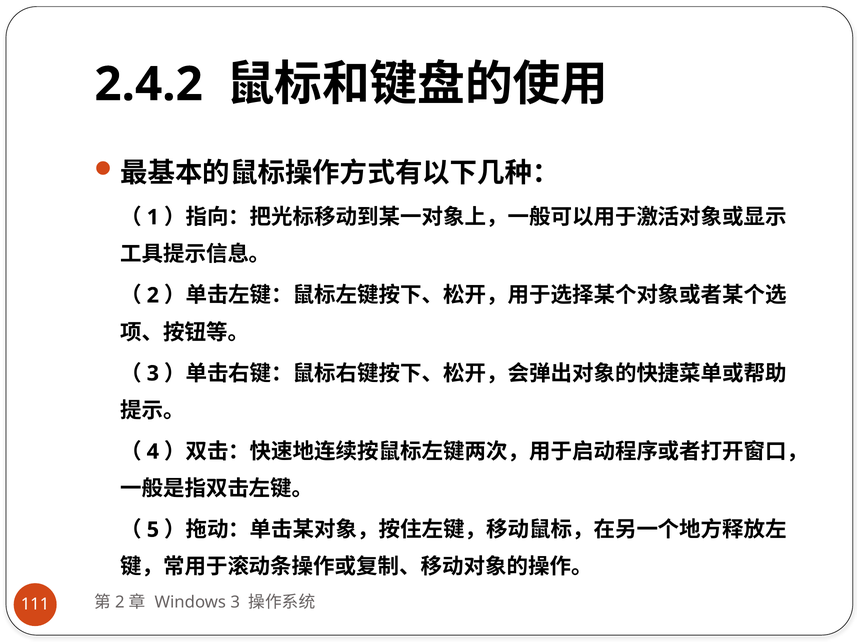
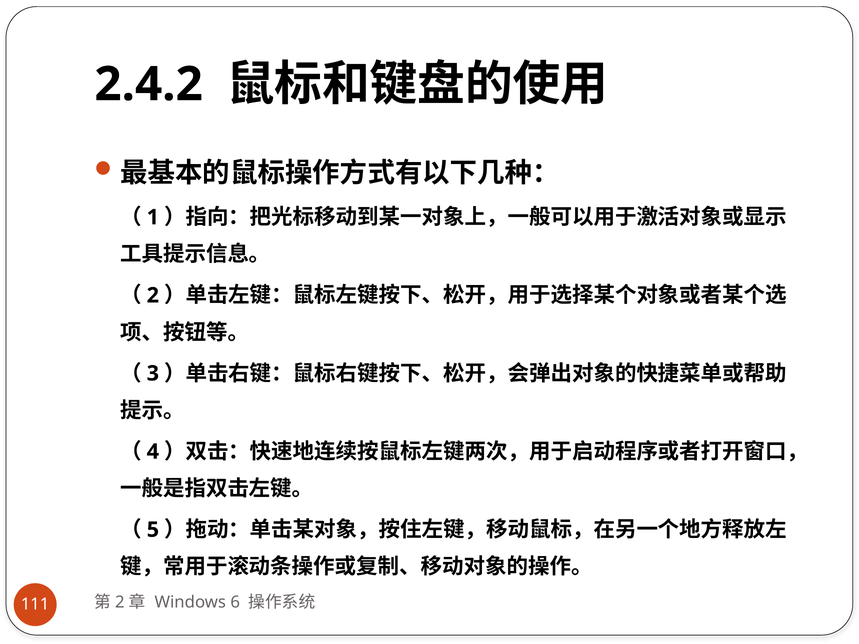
Windows 3: 3 -> 6 (235, 602)
